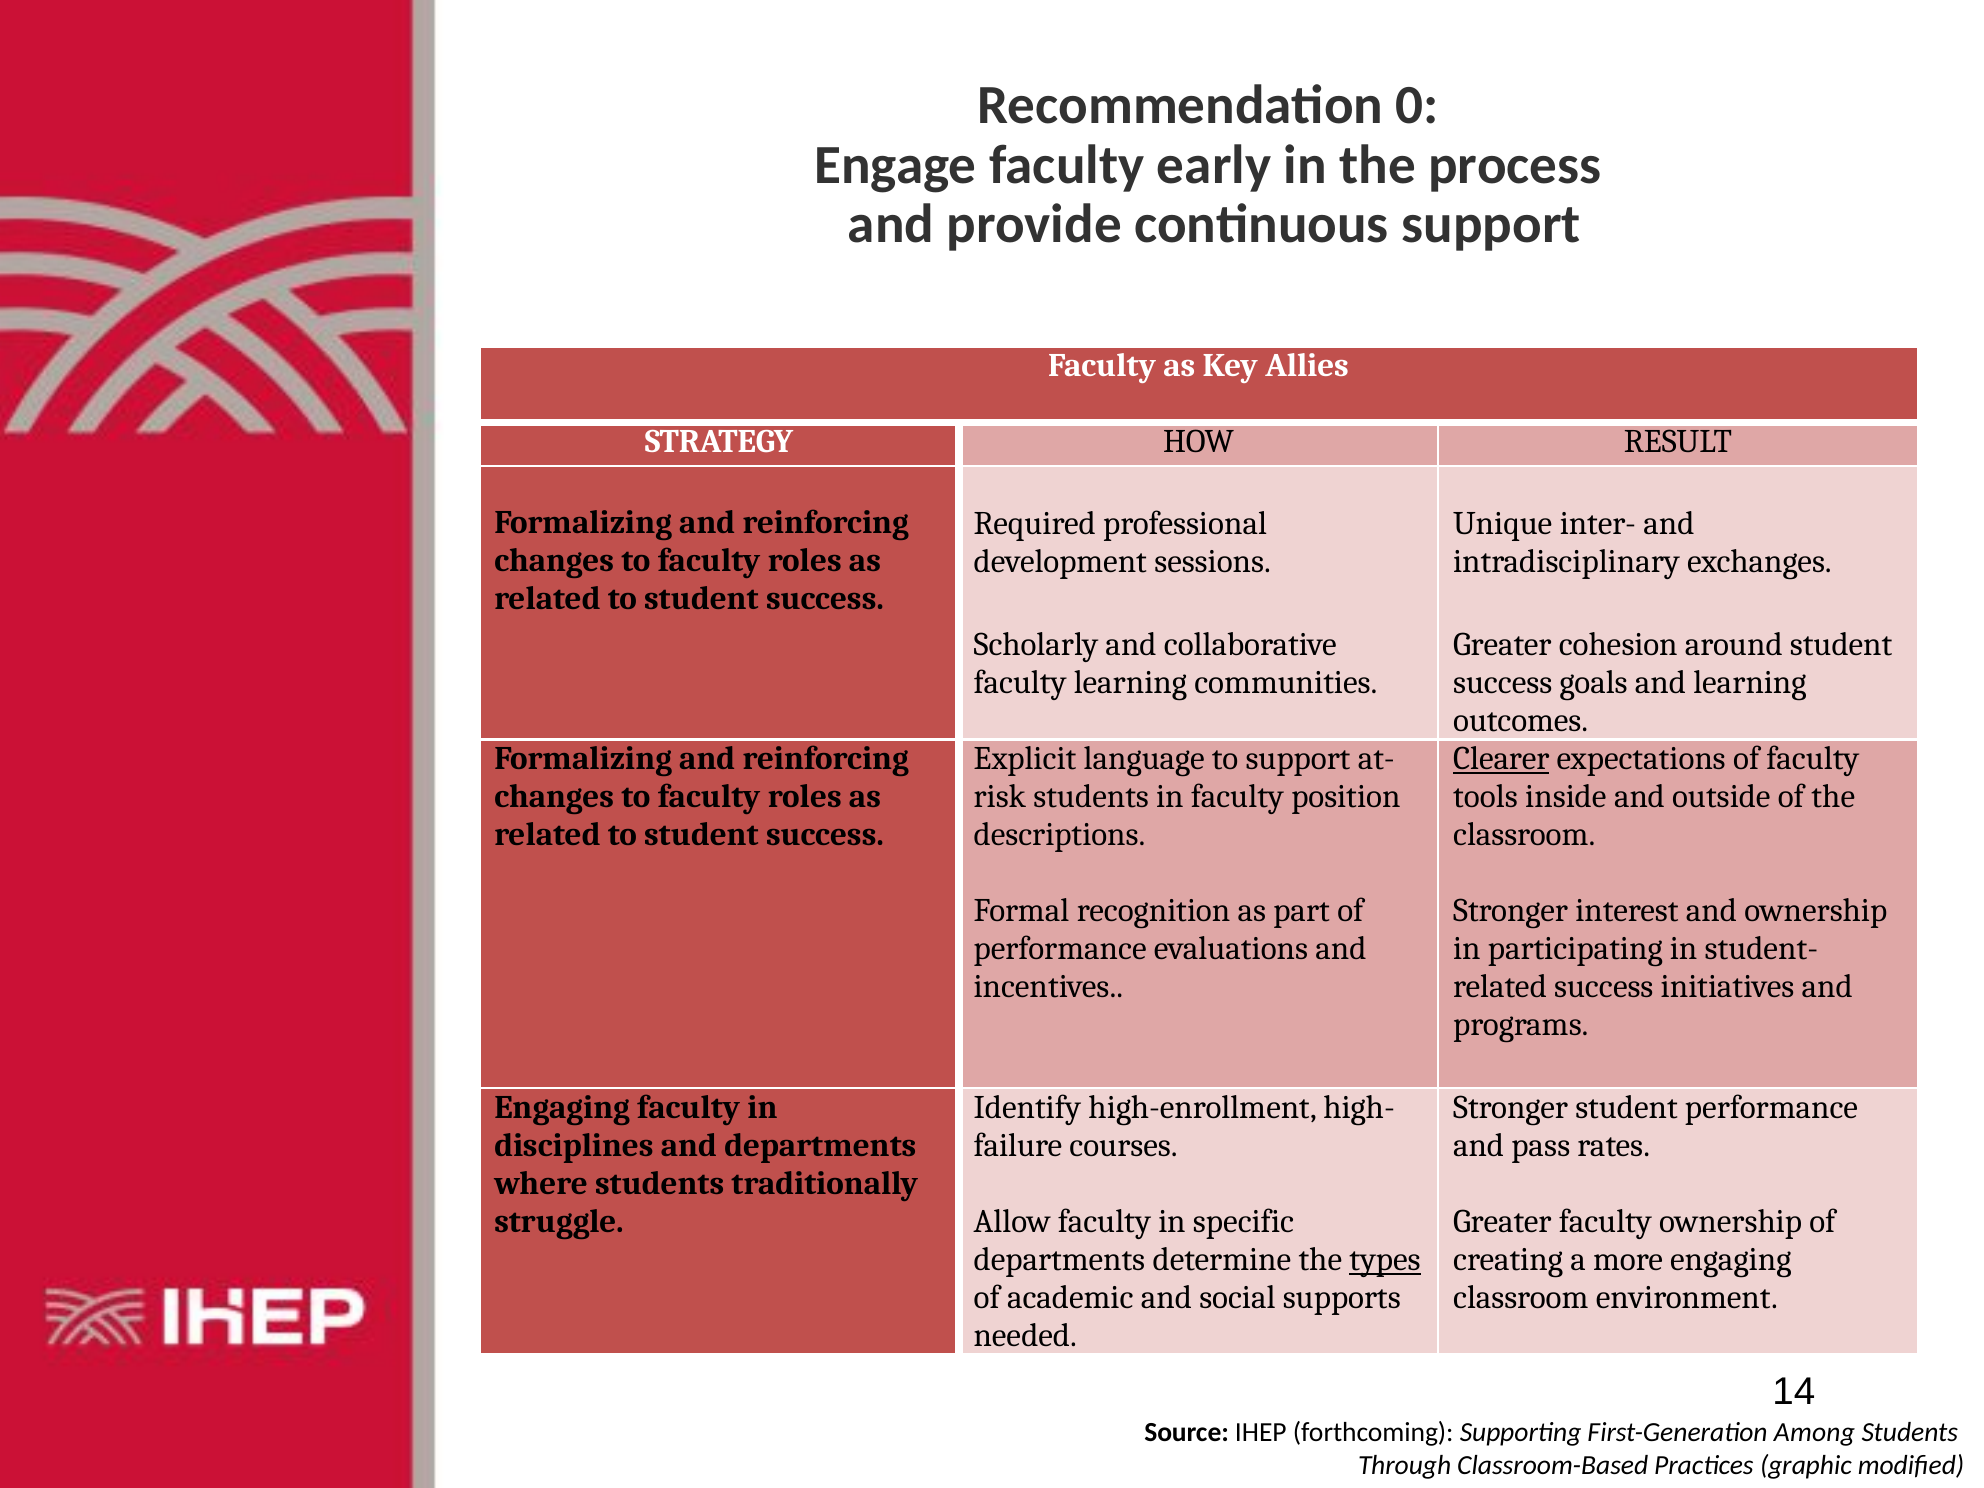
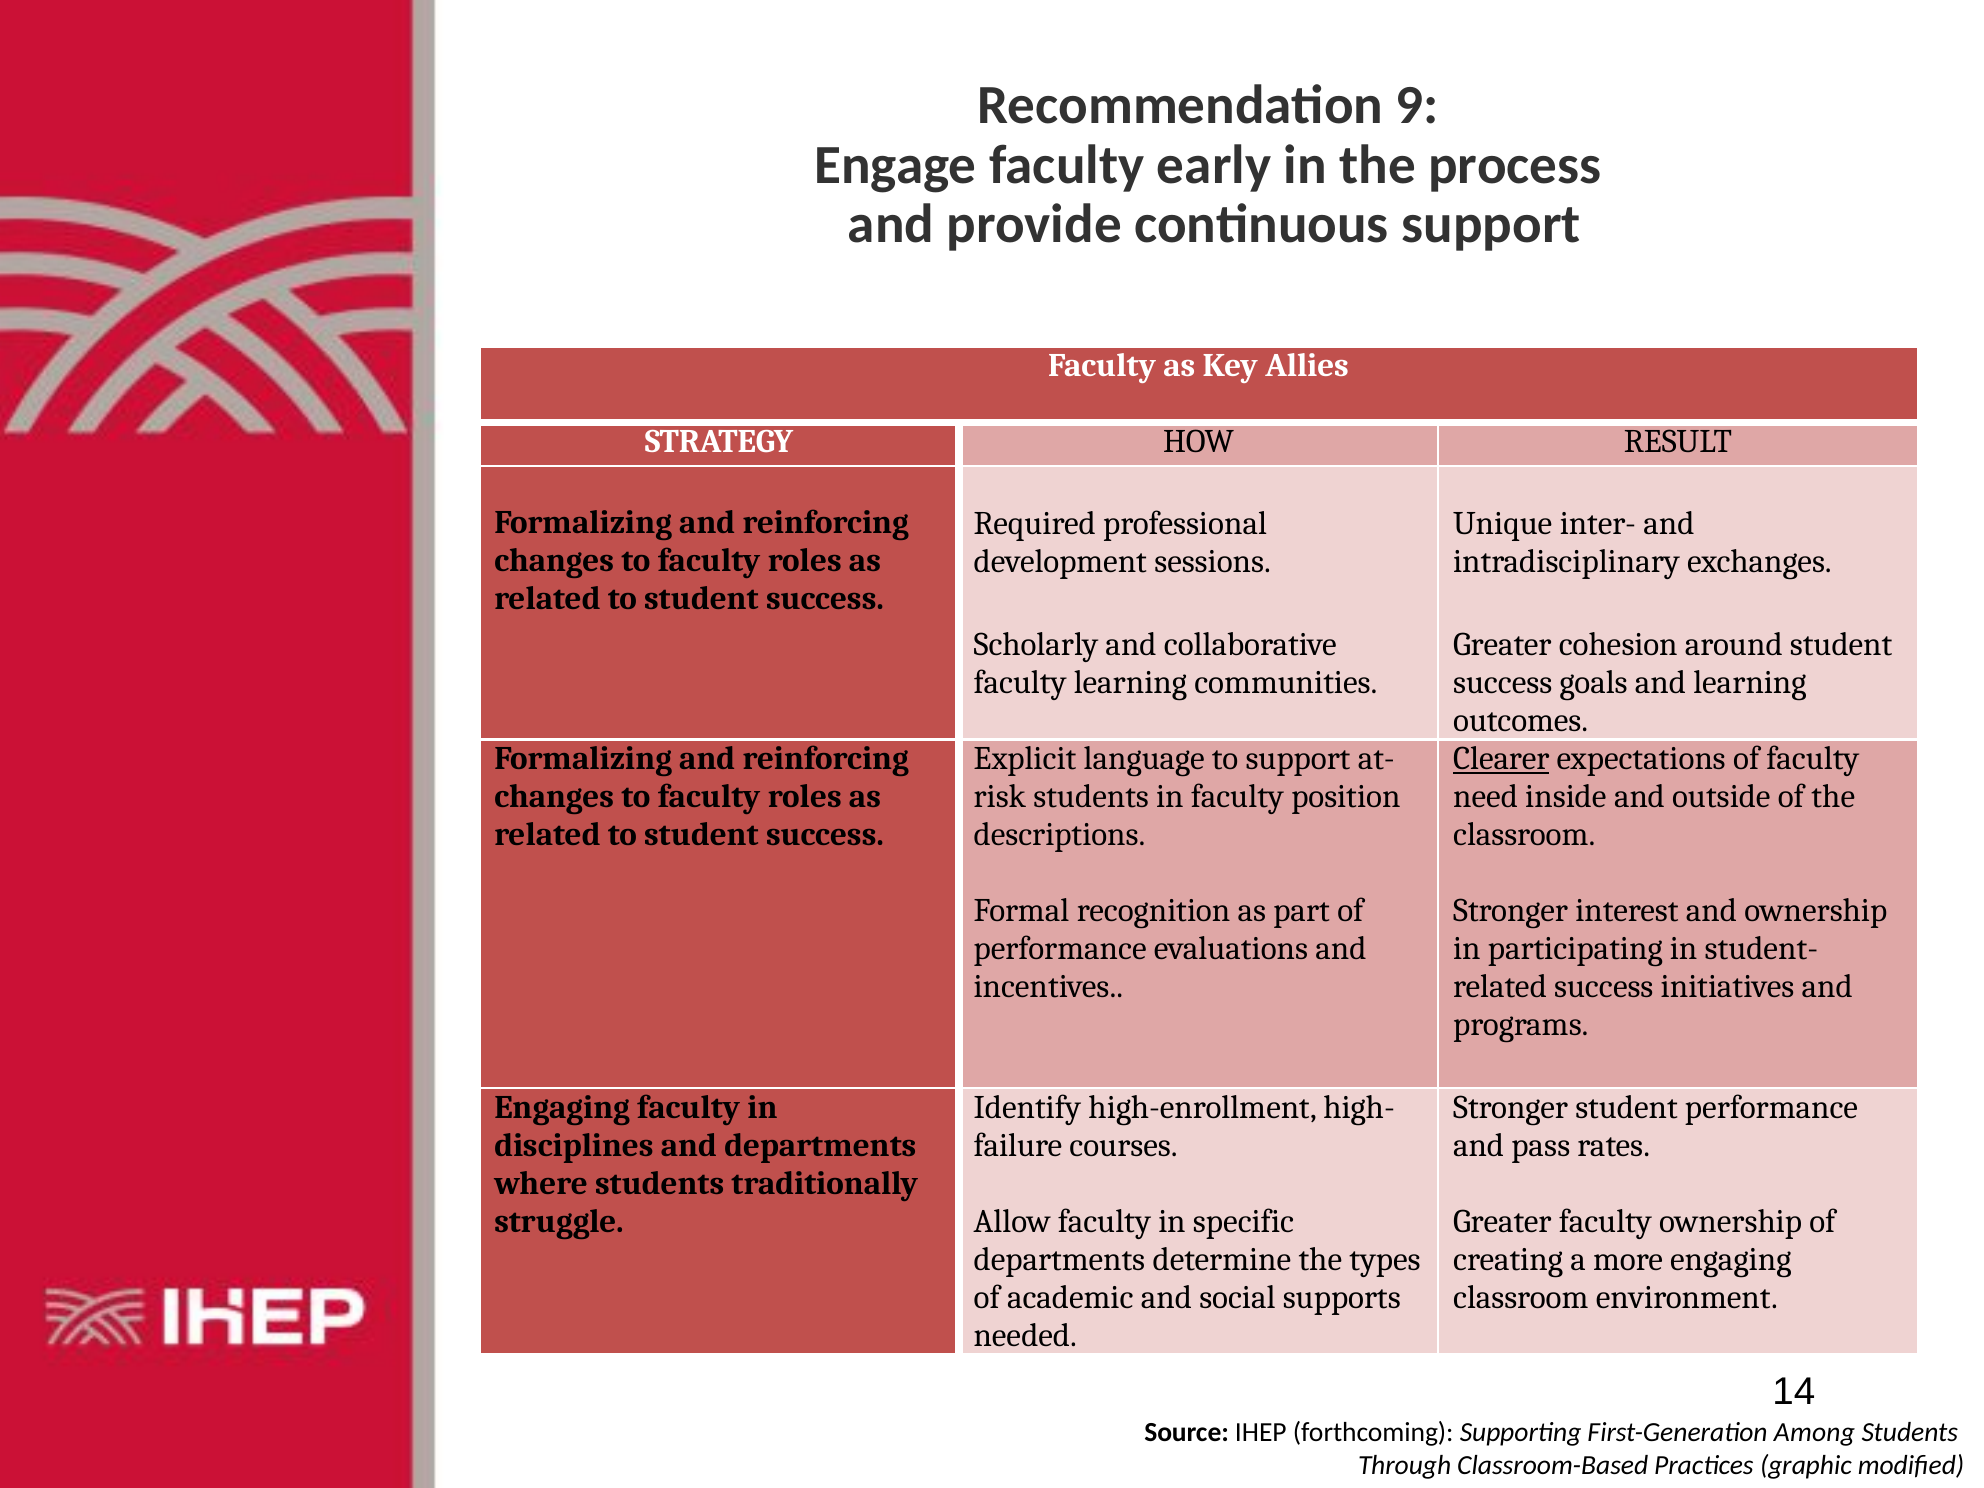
0: 0 -> 9 (1417, 106)
tools: tools -> need (1486, 797)
types underline: present -> none (1385, 1259)
